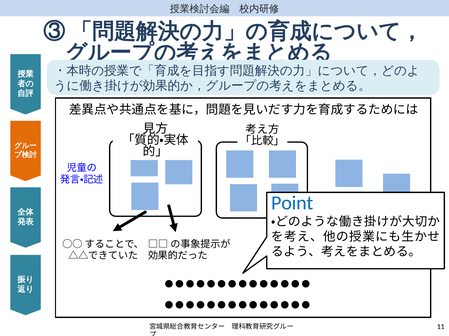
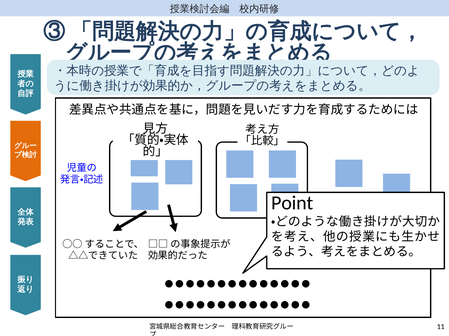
Point colour: blue -> black (292, 203)
